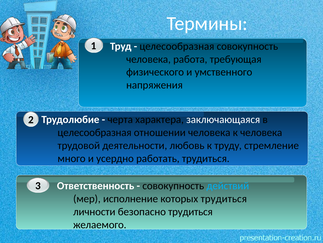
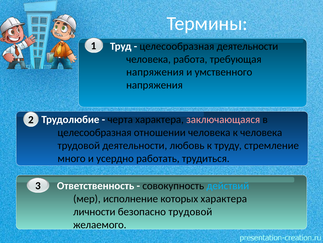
целесообразная совокупность: совокупность -> деятельности (247, 46)
физического: физического -> напряжения (155, 72)
заключающаяся colour: white -> pink (223, 119)
которых трудиться: трудиться -> характера (224, 198)
безопасно трудиться: трудиться -> трудовой (190, 211)
